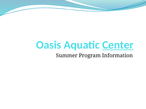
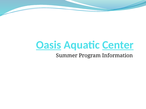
Oasis underline: none -> present (49, 45)
